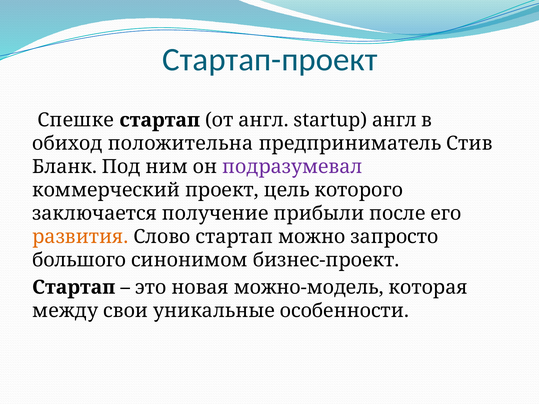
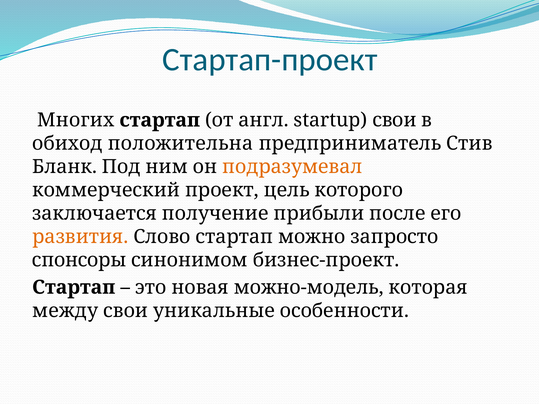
Спешке: Спешке -> Многих (76, 120)
startup англ: англ -> свои (394, 120)
подразумевал colour: purple -> orange (292, 167)
большого: большого -> спонсоры (79, 260)
